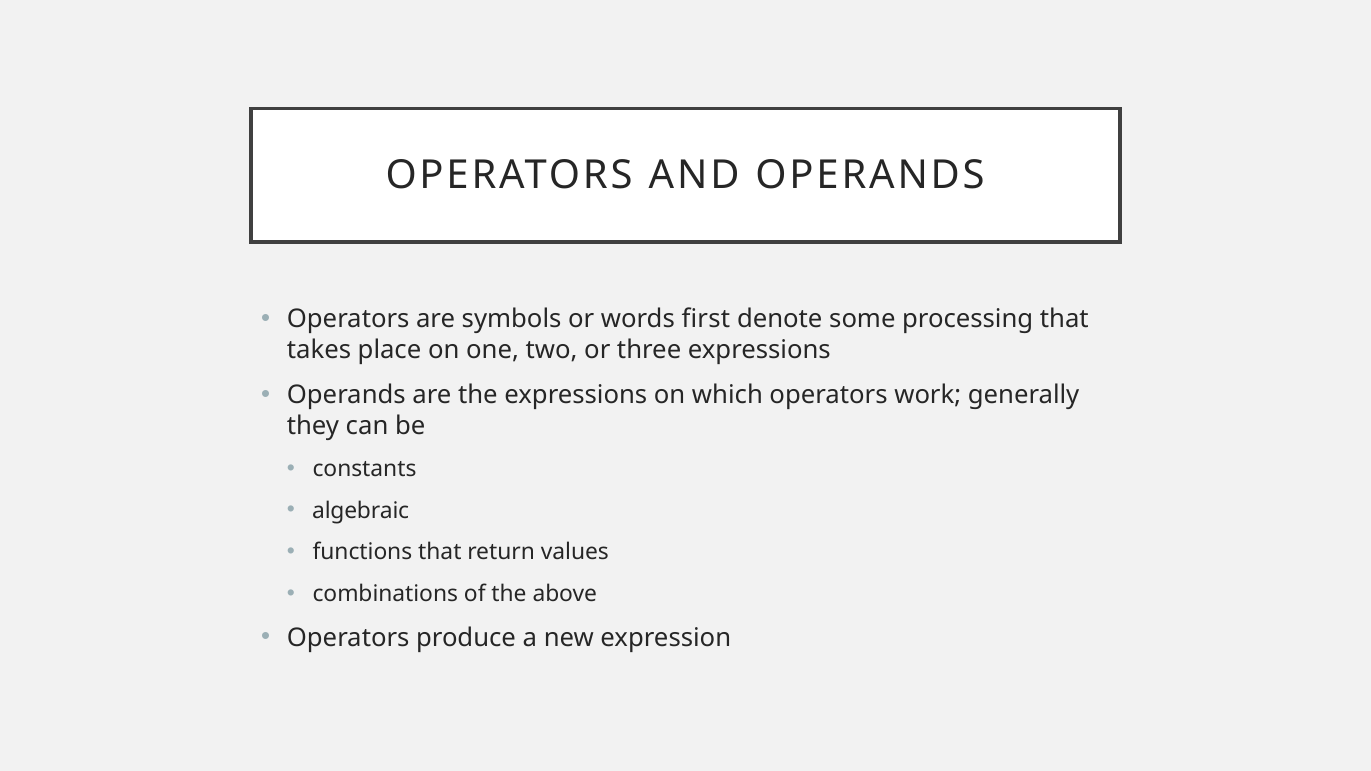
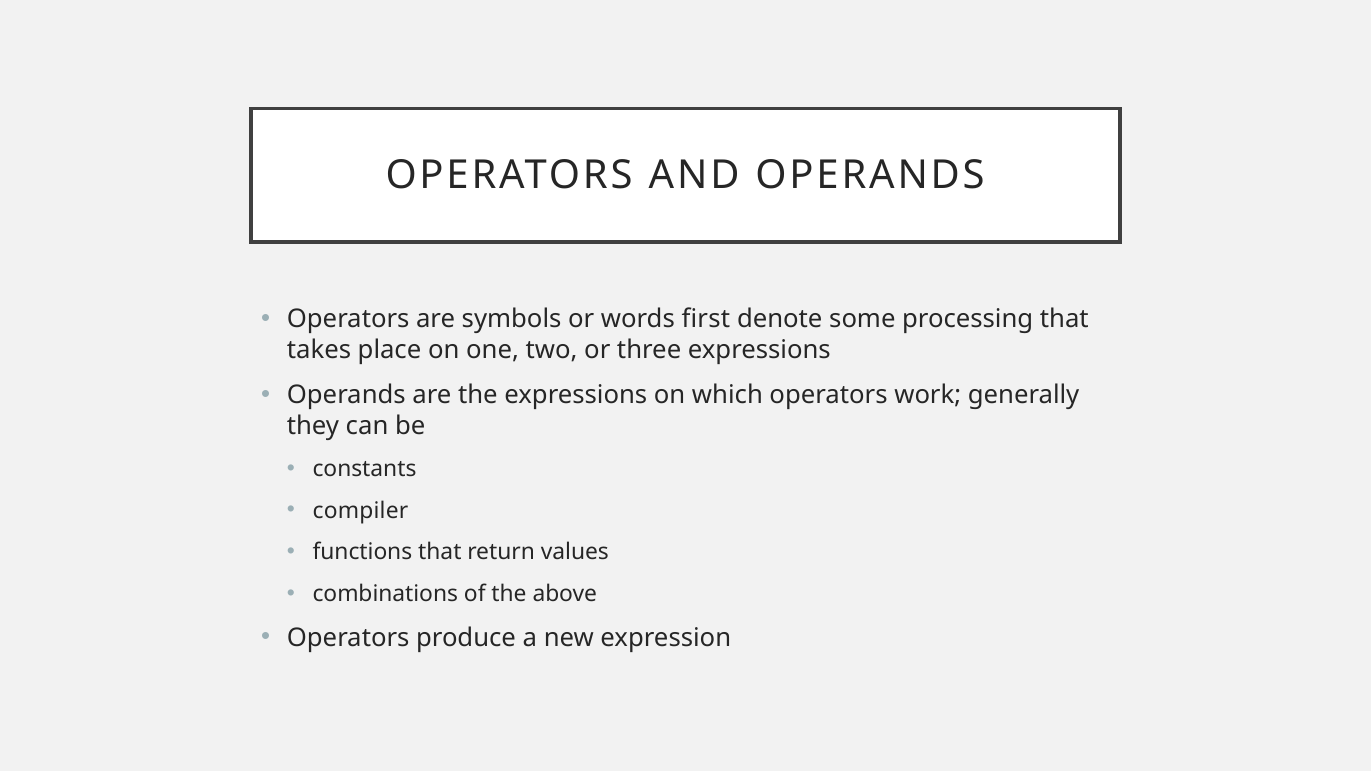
algebraic: algebraic -> compiler (360, 511)
